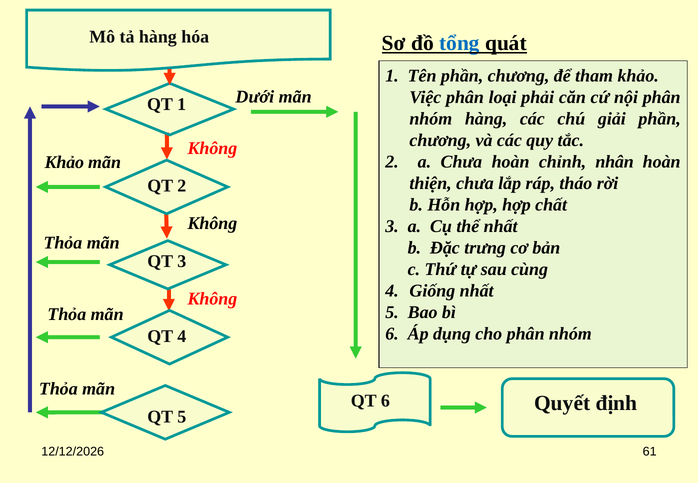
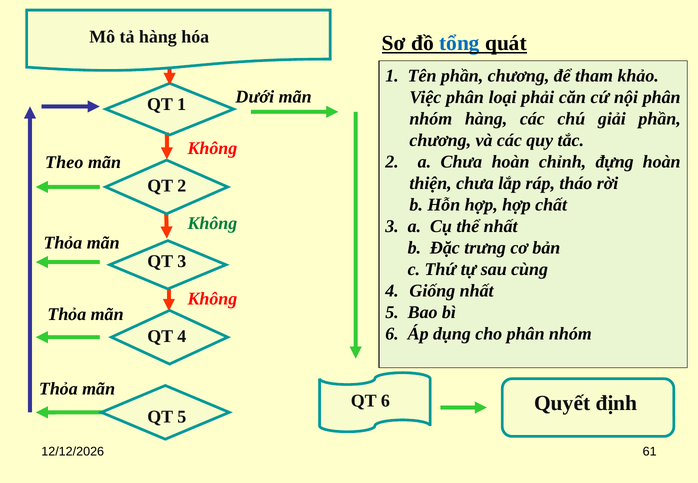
nhân: nhân -> đựng (615, 162)
Khảo: Khảo -> Theo (64, 162)
Không colour: black -> green (212, 224)
